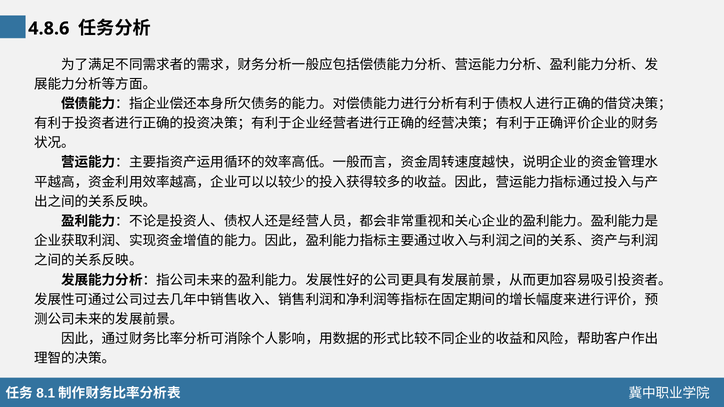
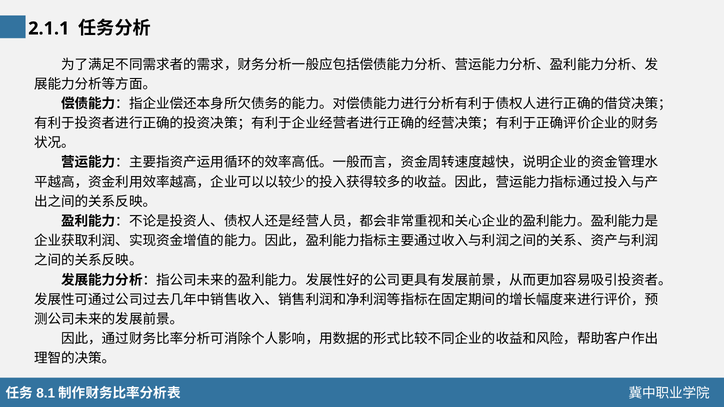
4.8.6: 4.8.6 -> 2.1.1 (49, 28)
